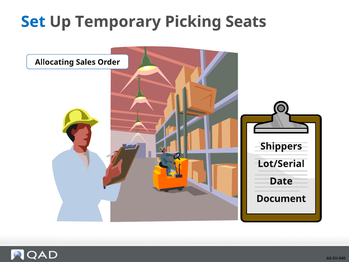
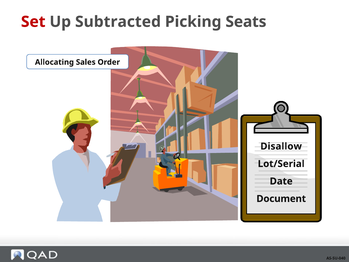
Set colour: blue -> red (33, 22)
Temporary: Temporary -> Subtracted (118, 22)
Shippers: Shippers -> Disallow (281, 146)
